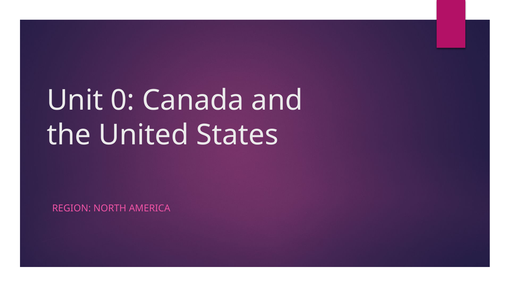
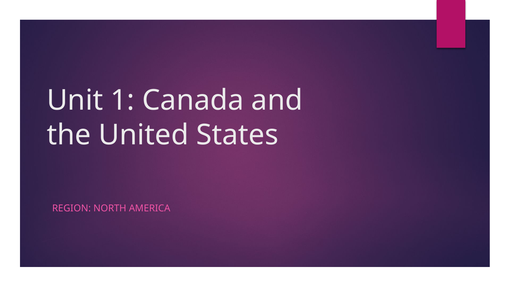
0: 0 -> 1 (123, 100)
